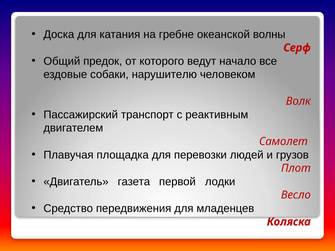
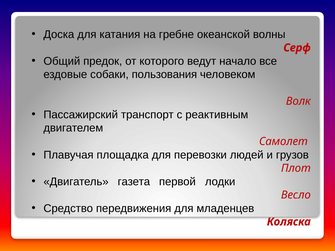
нарушителю: нарушителю -> пользования (164, 75)
